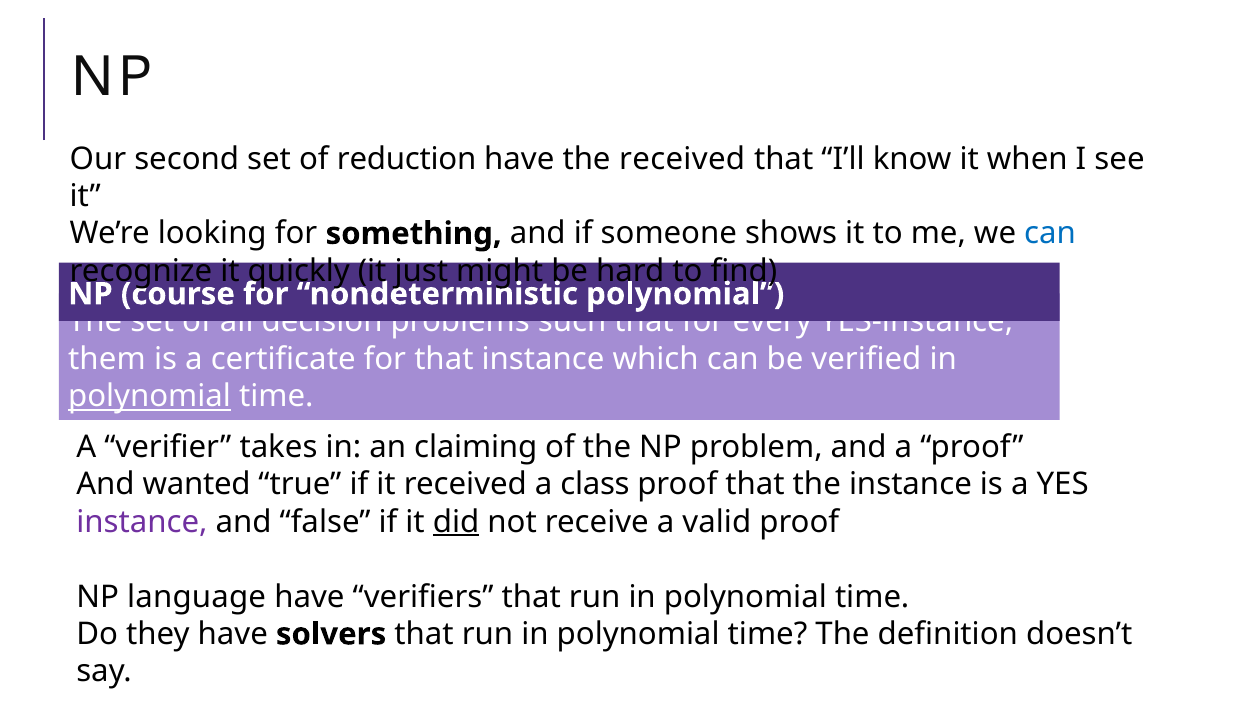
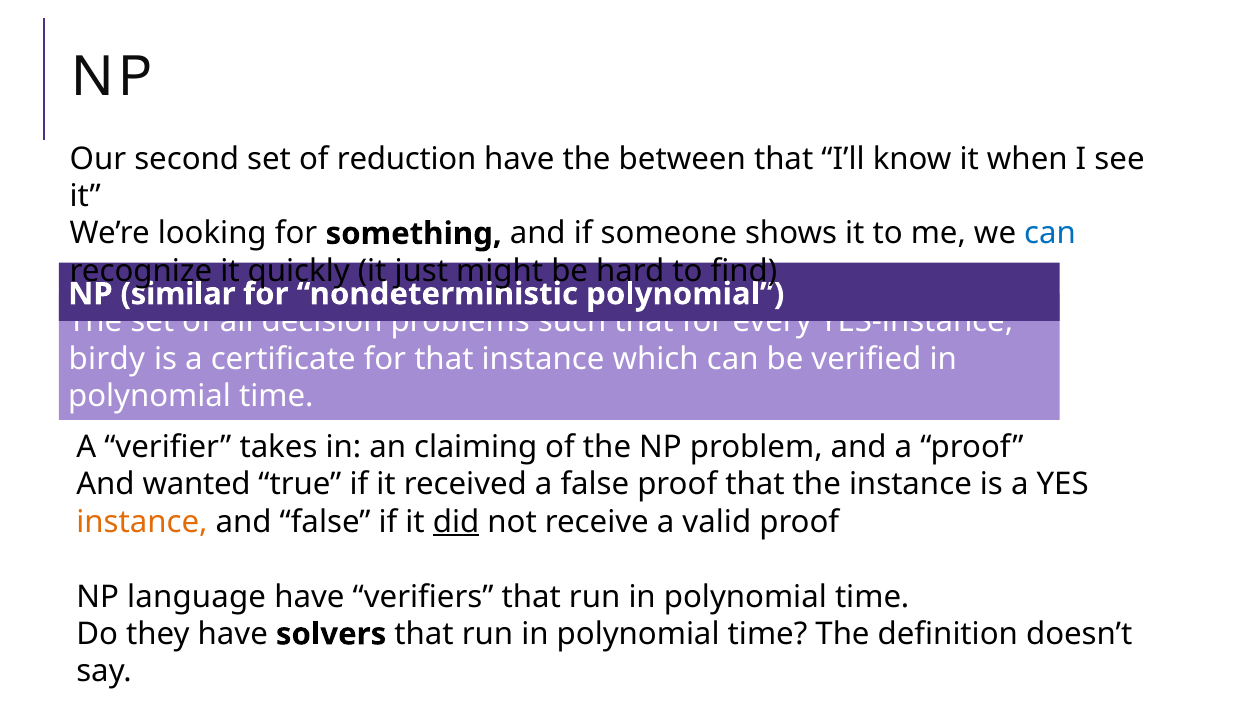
the received: received -> between (682, 159)
course: course -> similar (178, 294)
them: them -> birdy (107, 359)
polynomial underline: present -> none (150, 396)
a class: class -> false (595, 484)
instance colour: purple -> orange (142, 522)
